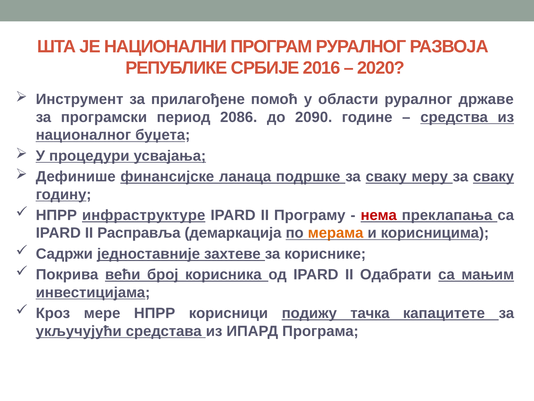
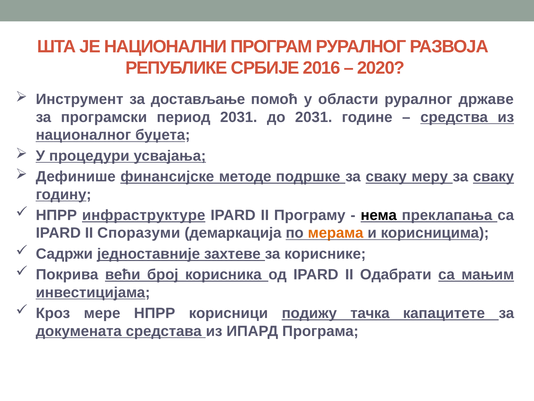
прилагођене: прилагођене -> достављање (198, 99)
период 2086: 2086 -> 2031 (239, 117)
до 2090: 2090 -> 2031 (314, 117)
ланаца: ланаца -> методе (245, 176)
нема colour: red -> black (379, 215)
Расправља: Расправља -> Споразуми (139, 233)
укључујући: укључујући -> докумената (79, 331)
